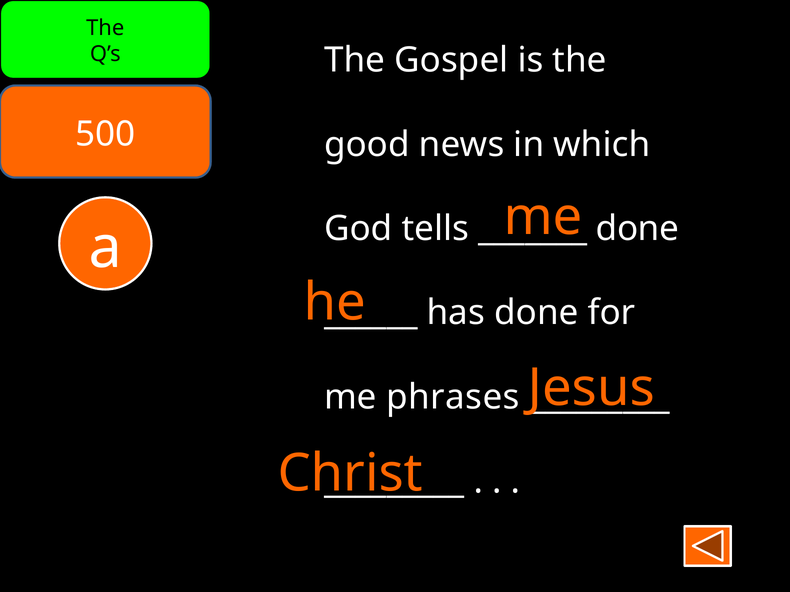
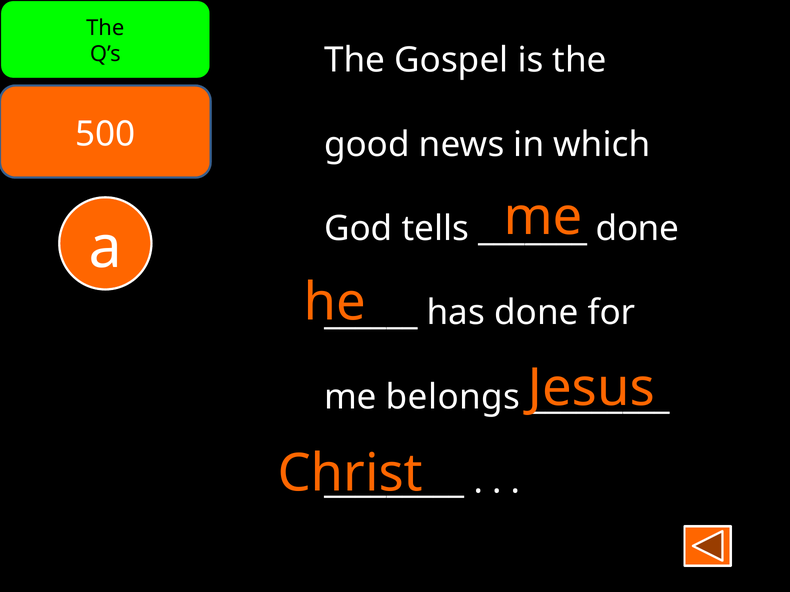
phrases: phrases -> belongs (453, 397)
